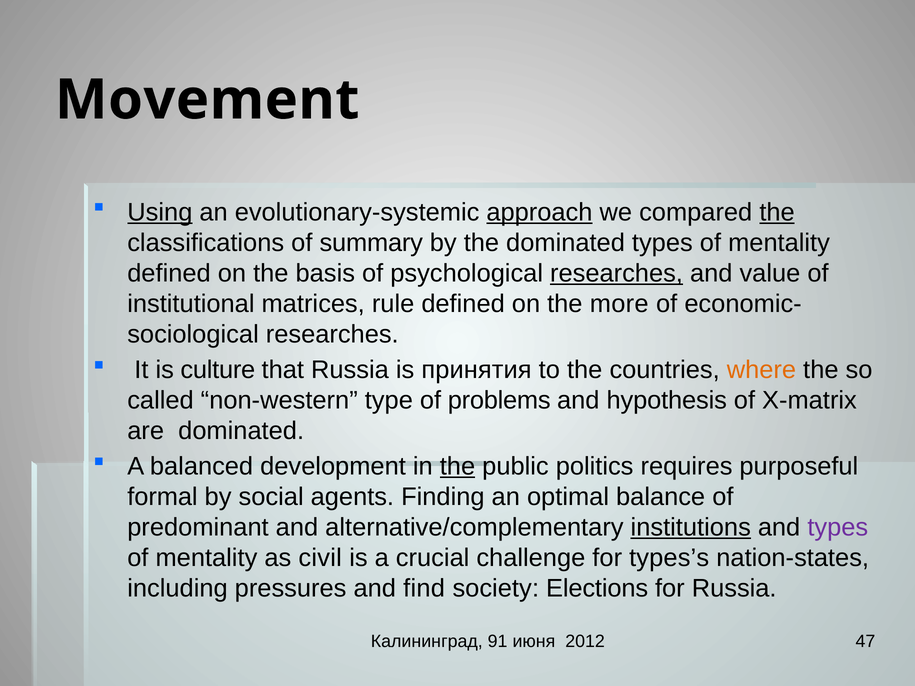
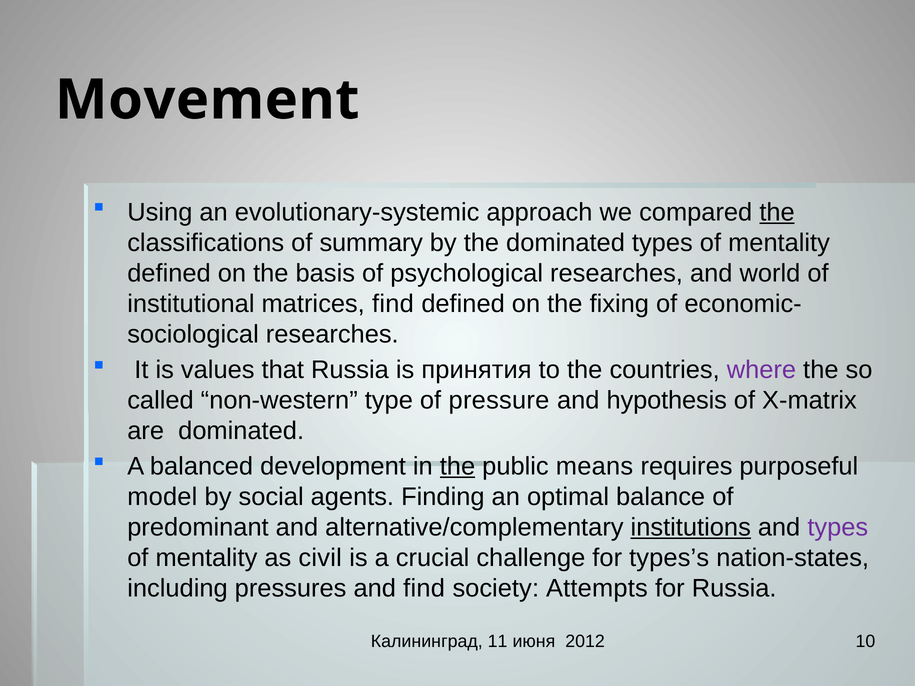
Using underline: present -> none (160, 212)
approach underline: present -> none (539, 212)
researches underline: present -> none (616, 273)
value: value -> world (770, 273)
matriсes rule: rule -> find (393, 304)
more: more -> fixing (619, 304)
culture: culture -> values (218, 370)
where colour: orange -> purple (761, 370)
problems: problems -> pressure (499, 400)
politics: politics -> means (594, 467)
formal: formal -> model (162, 497)
Elections: Elections -> Attempts (597, 589)
91: 91 -> 11 (498, 641)
47: 47 -> 10 (865, 641)
